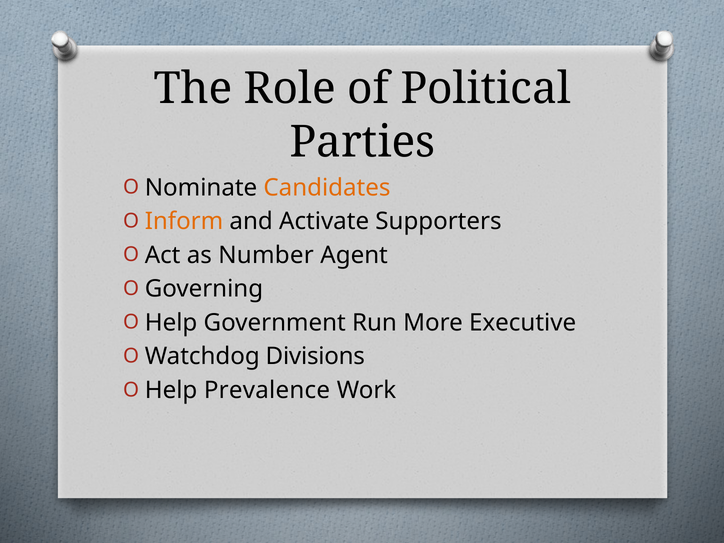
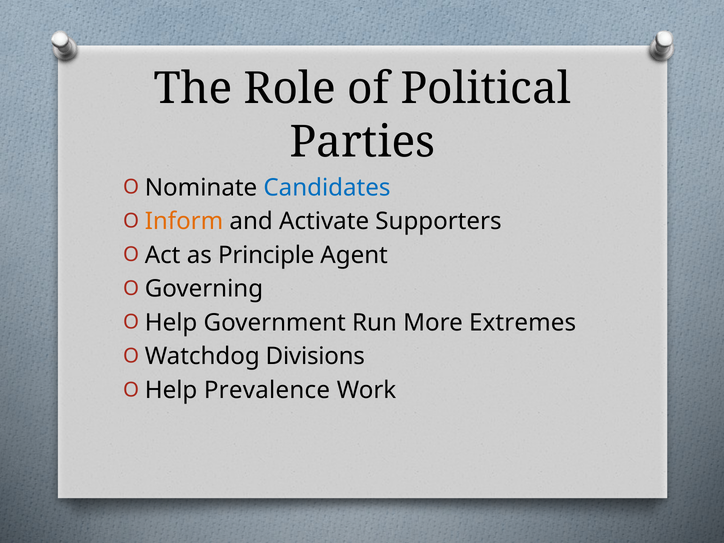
Candidates colour: orange -> blue (327, 188)
Number: Number -> Principle (266, 255)
Executive: Executive -> Extremes (523, 323)
